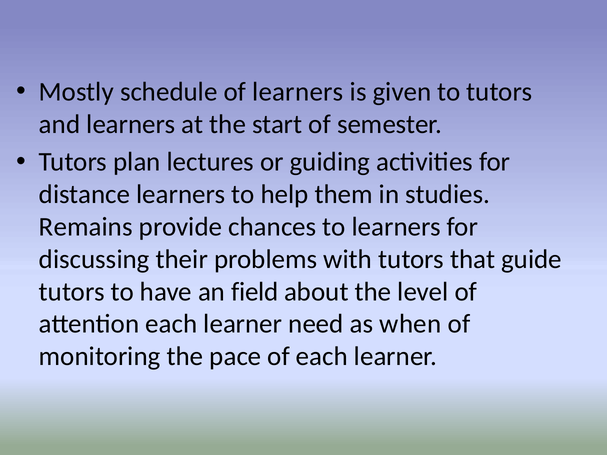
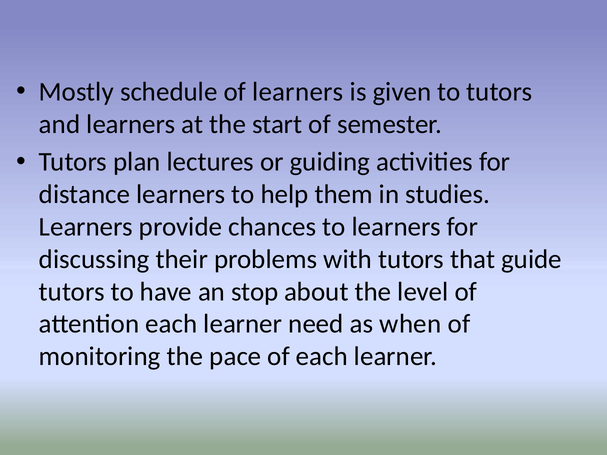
Remains: Remains -> Learners (86, 227)
field: field -> stop (255, 292)
